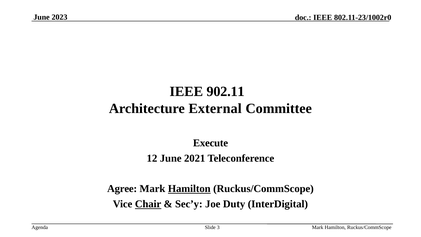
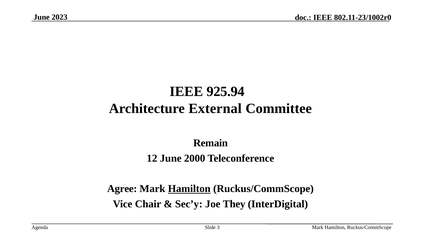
902.11: 902.11 -> 925.94 (226, 91)
Execute: Execute -> Remain (211, 143)
2021: 2021 -> 2000 (195, 158)
Chair underline: present -> none (148, 204)
Duty: Duty -> They (234, 204)
